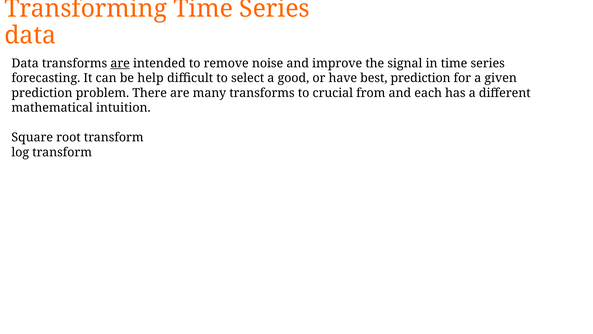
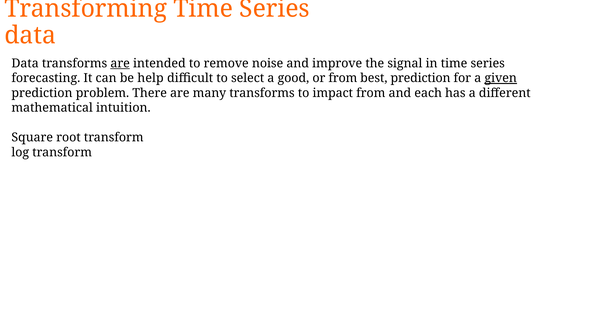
or have: have -> from (343, 78)
given underline: none -> present (501, 78)
crucial: crucial -> impact (333, 93)
